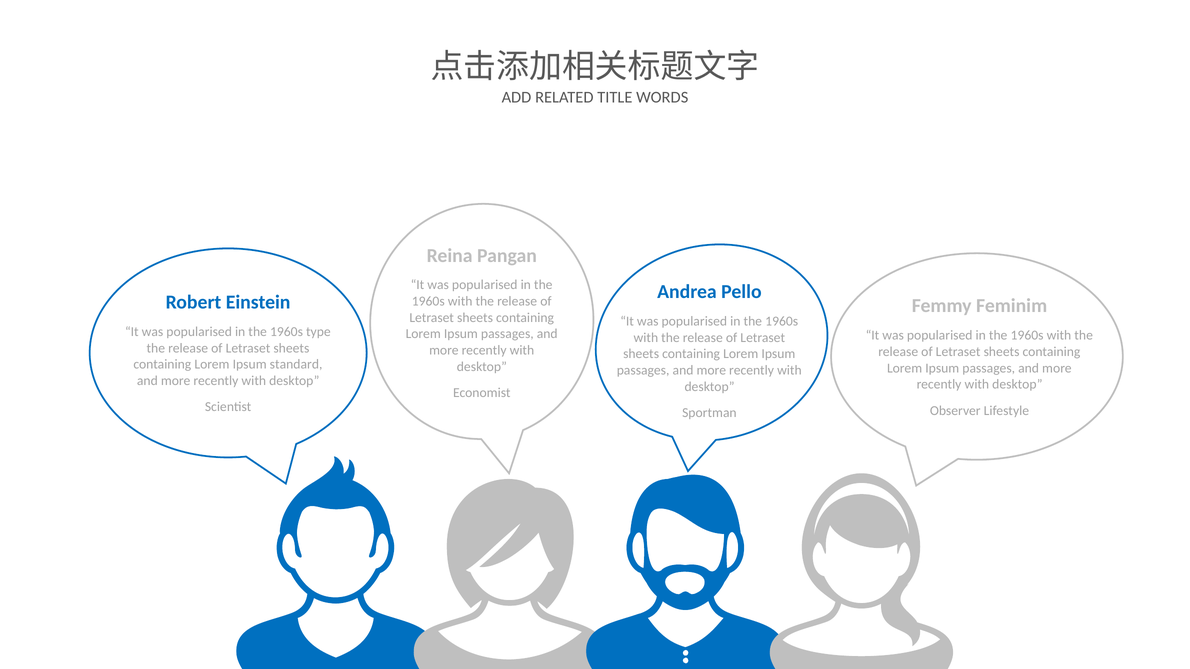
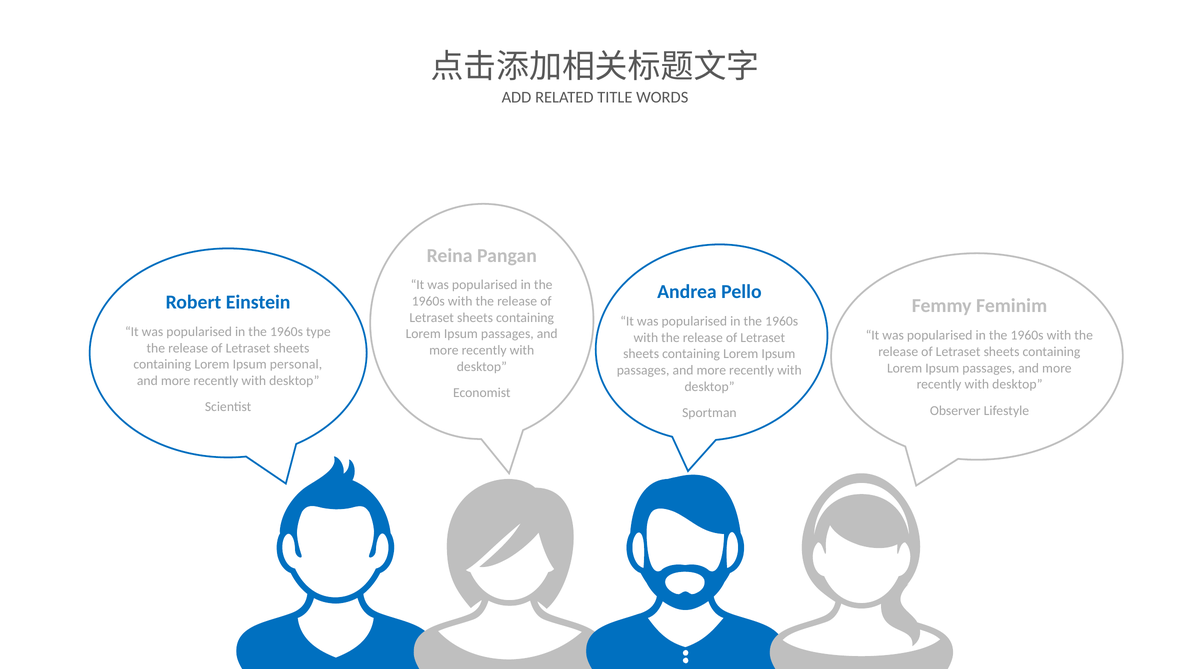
standard: standard -> personal (296, 365)
